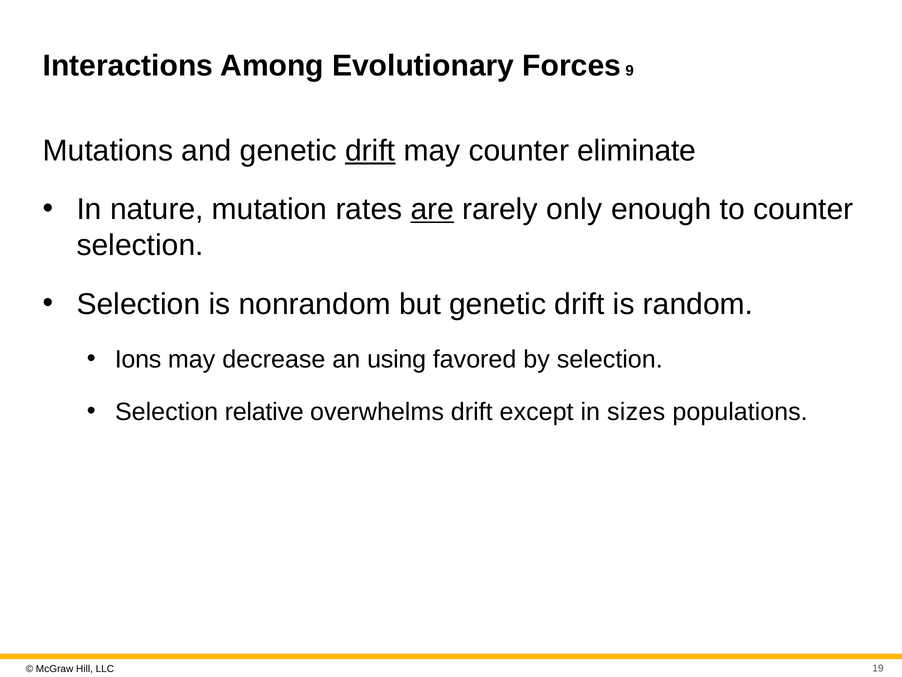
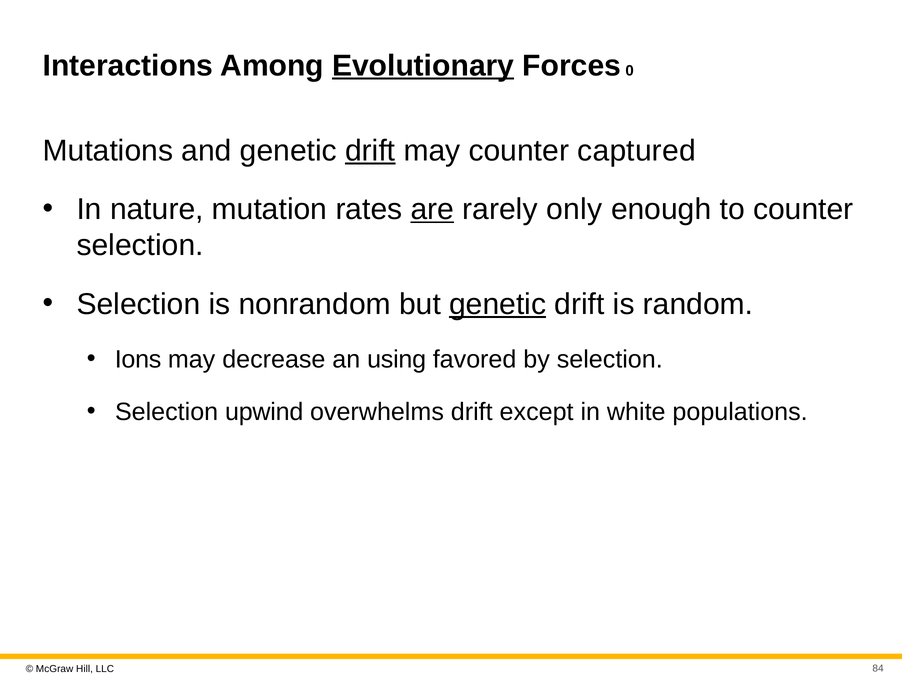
Evolutionary underline: none -> present (423, 66)
9: 9 -> 0 (630, 71)
eliminate: eliminate -> captured (637, 151)
genetic underline: none -> present (498, 304)
relative: relative -> upwind (264, 412)
sizes: sizes -> white (636, 412)
19: 19 -> 84 (878, 668)
